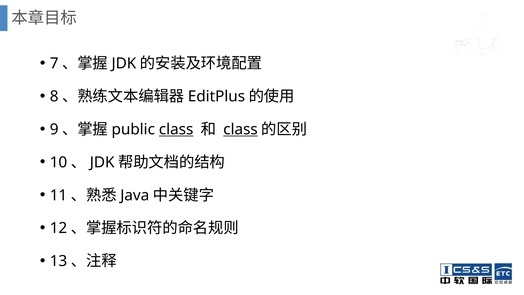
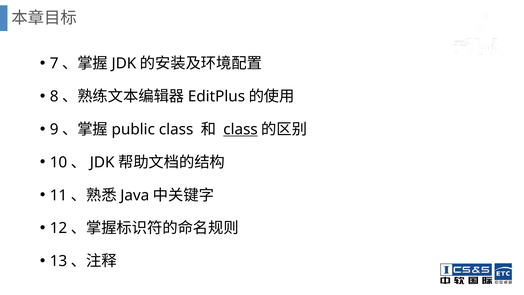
class underline: present -> none (176, 129)
